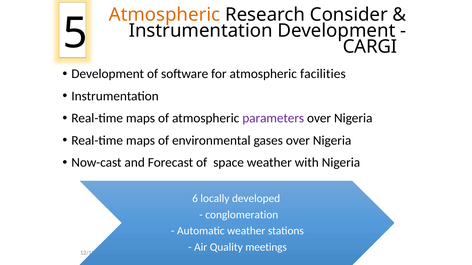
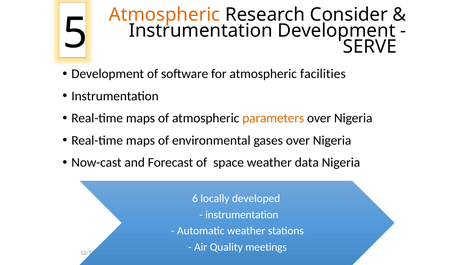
CARGI: CARGI -> SERVE (370, 47)
parameters colour: purple -> orange (273, 118)
with: with -> data (307, 163)
conglomeration: conglomeration -> instrumentation (242, 215)
